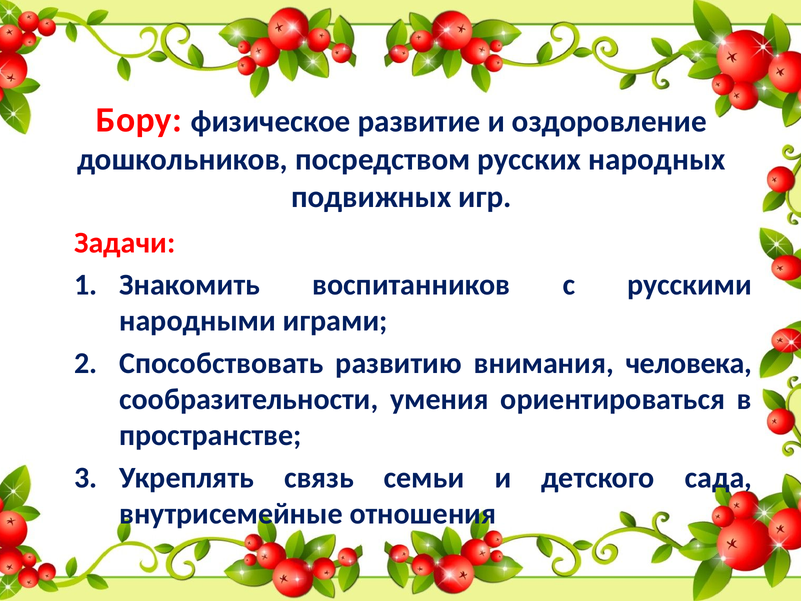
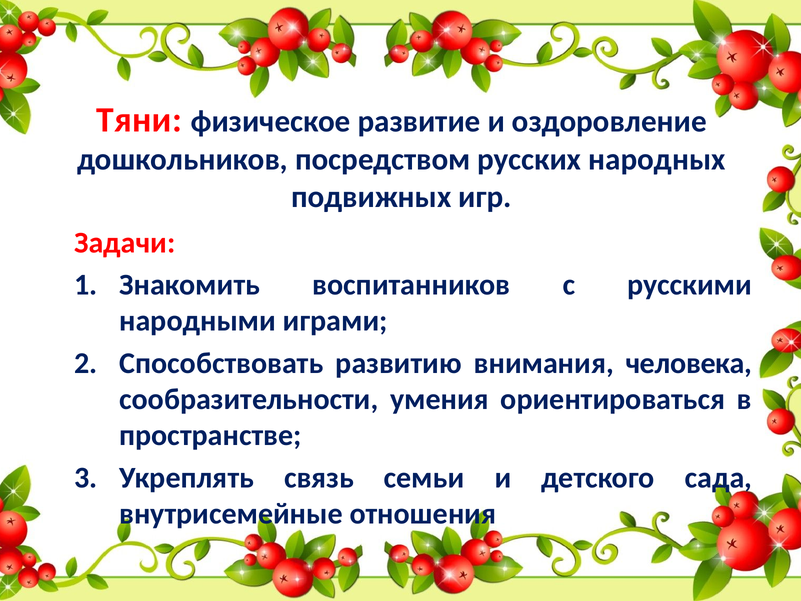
Бору: Бору -> Тяни (139, 120)
